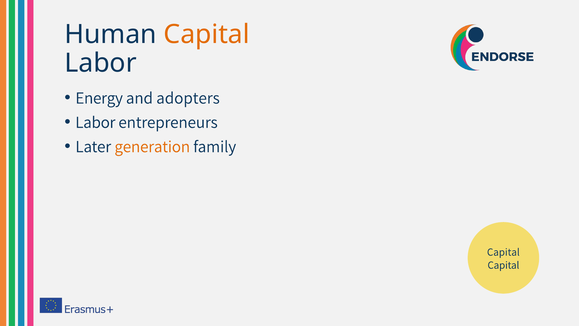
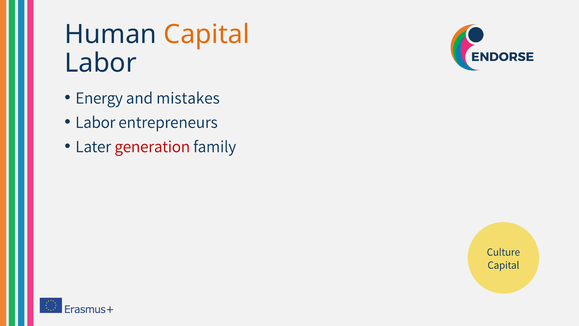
adopters: adopters -> mistakes (188, 98)
generation colour: orange -> red (152, 146)
Capital: Capital -> Culture (503, 252)
